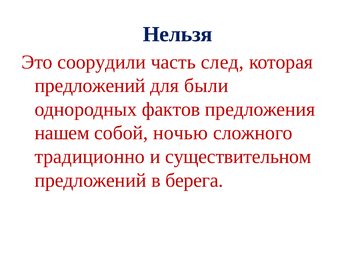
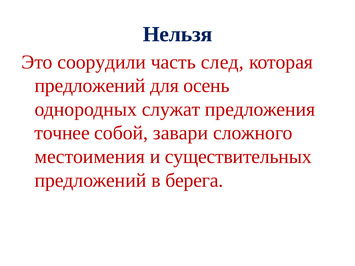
были: были -> осень (207, 86)
фактов: фактов -> служат (171, 109)
нашем: нашем -> точнее (62, 133)
ночью: ночью -> завари (181, 133)
традиционно: традиционно -> местоимения (90, 157)
существительном: существительном -> существительных (238, 157)
